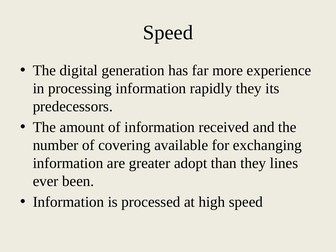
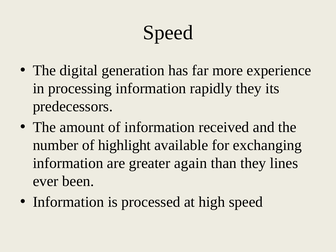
covering: covering -> highlight (124, 145)
adopt: adopt -> again (191, 163)
